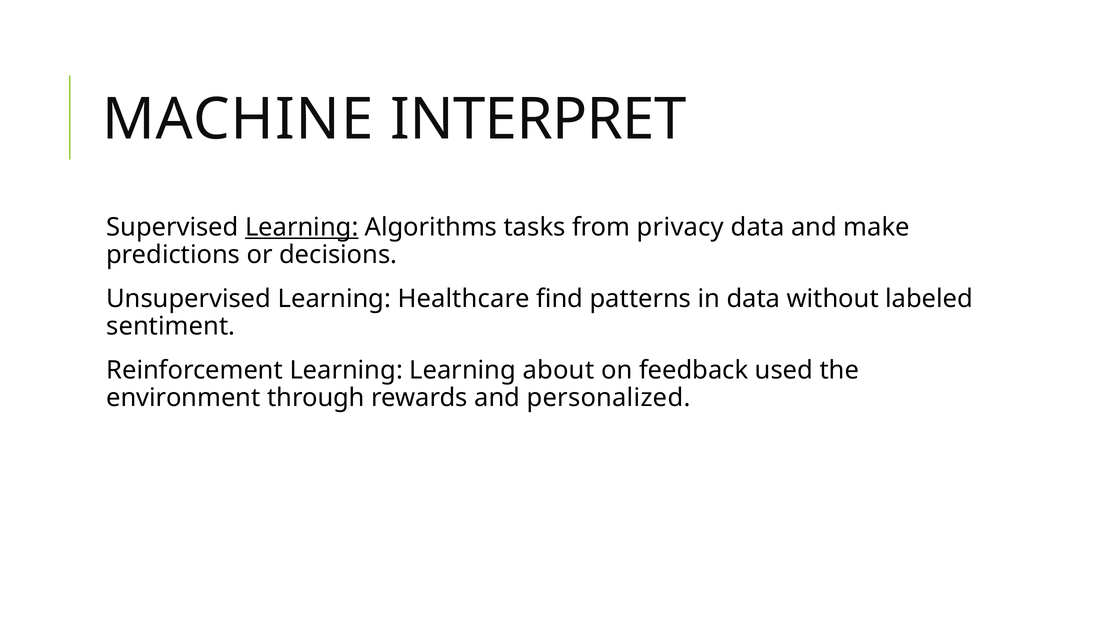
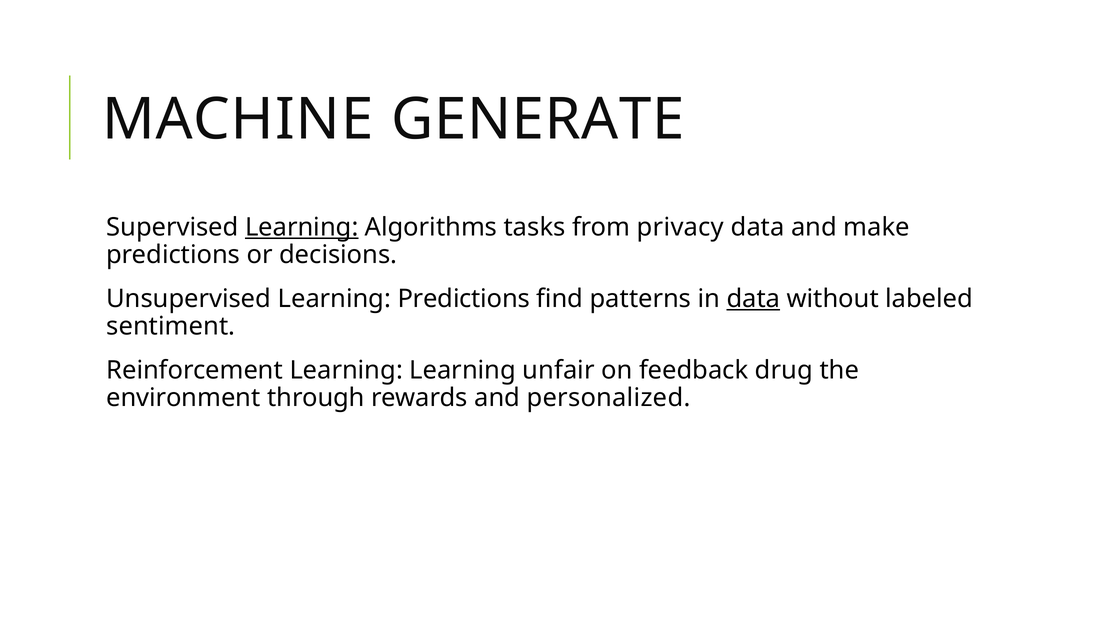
INTERPRET: INTERPRET -> GENERATE (538, 120)
Learning Healthcare: Healthcare -> Predictions (464, 299)
data underline: none -> present (753, 299)
about: about -> unfair (559, 370)
used: used -> drug (784, 370)
